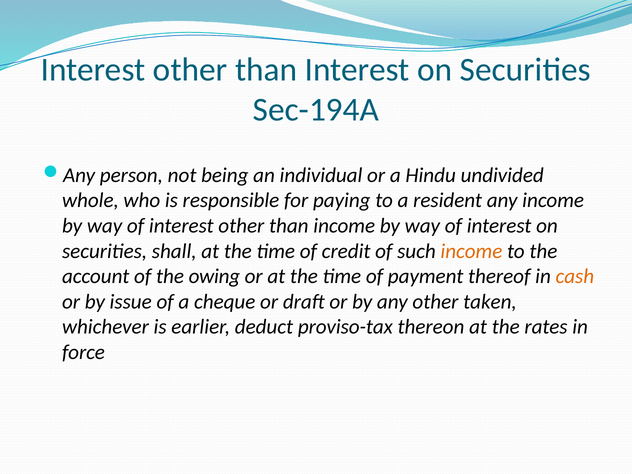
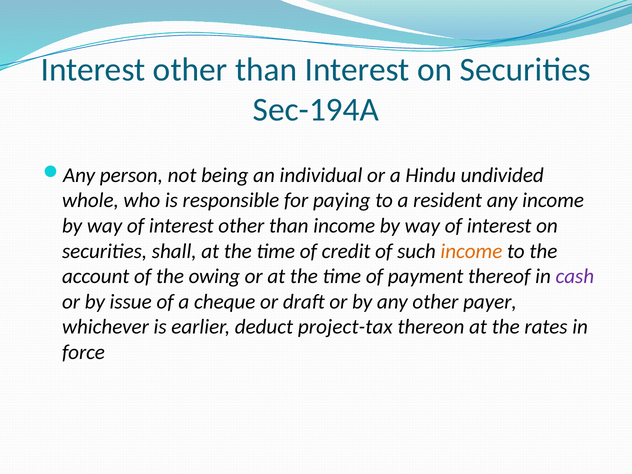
cash colour: orange -> purple (575, 276)
taken: taken -> payer (490, 302)
proviso-tax: proviso-tax -> project-tax (345, 327)
